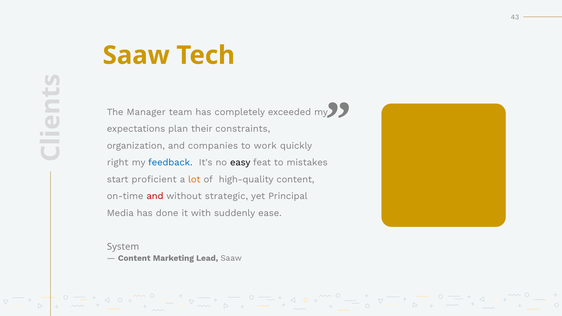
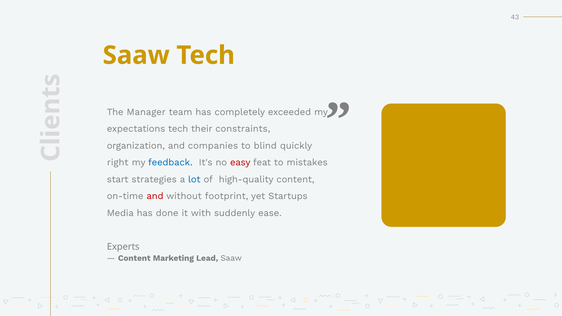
expectations plan: plan -> tech (178, 129)
work: work -> blind (265, 146)
easy colour: black -> red (240, 163)
proficient: proficient -> strategies (154, 179)
lot colour: orange -> blue (194, 179)
strategic: strategic -> footprint (227, 196)
Principal: Principal -> Startups (288, 196)
System: System -> Experts (123, 247)
